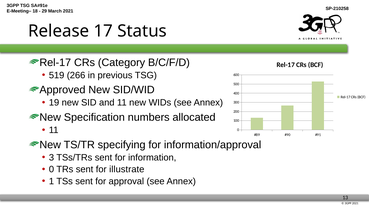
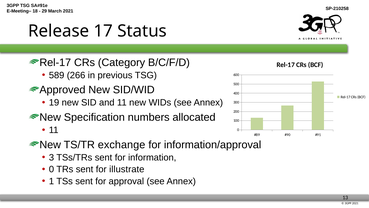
519: 519 -> 589 (57, 75)
specifying: specifying -> exchange (122, 144)
